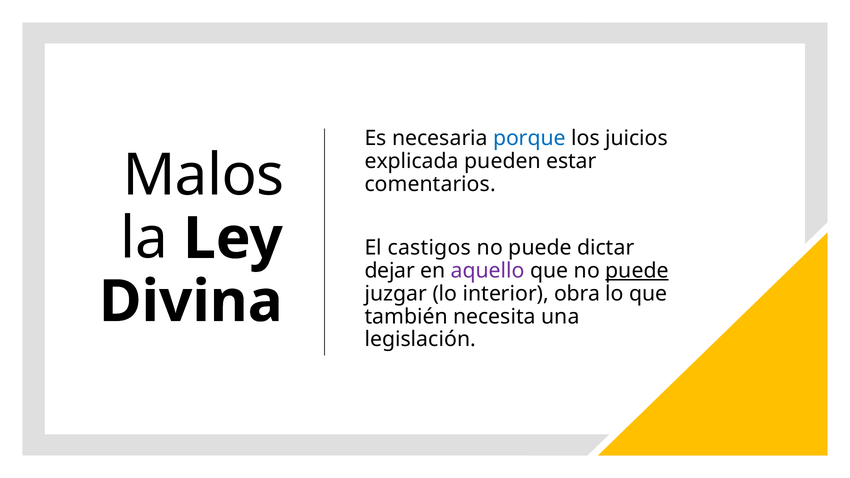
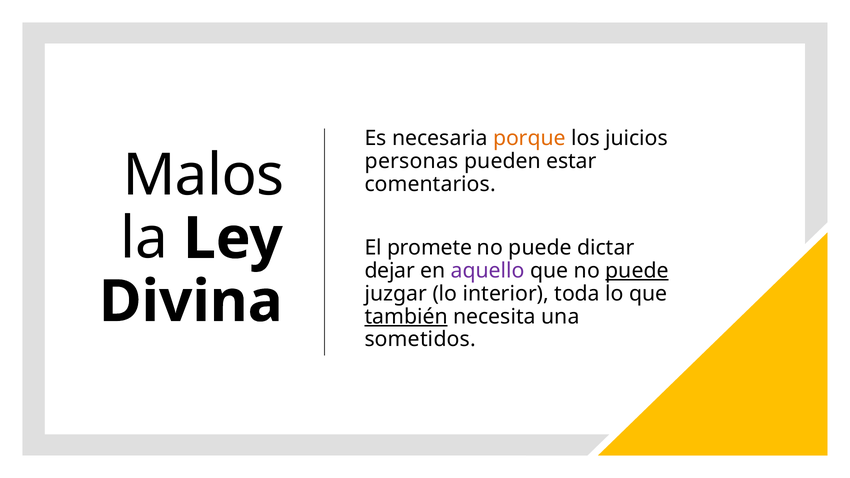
porque colour: blue -> orange (529, 138)
explicada: explicada -> personas (412, 161)
castigos: castigos -> promete (430, 248)
obra: obra -> toda (577, 294)
también underline: none -> present (406, 317)
legislación: legislación -> sometidos (420, 340)
